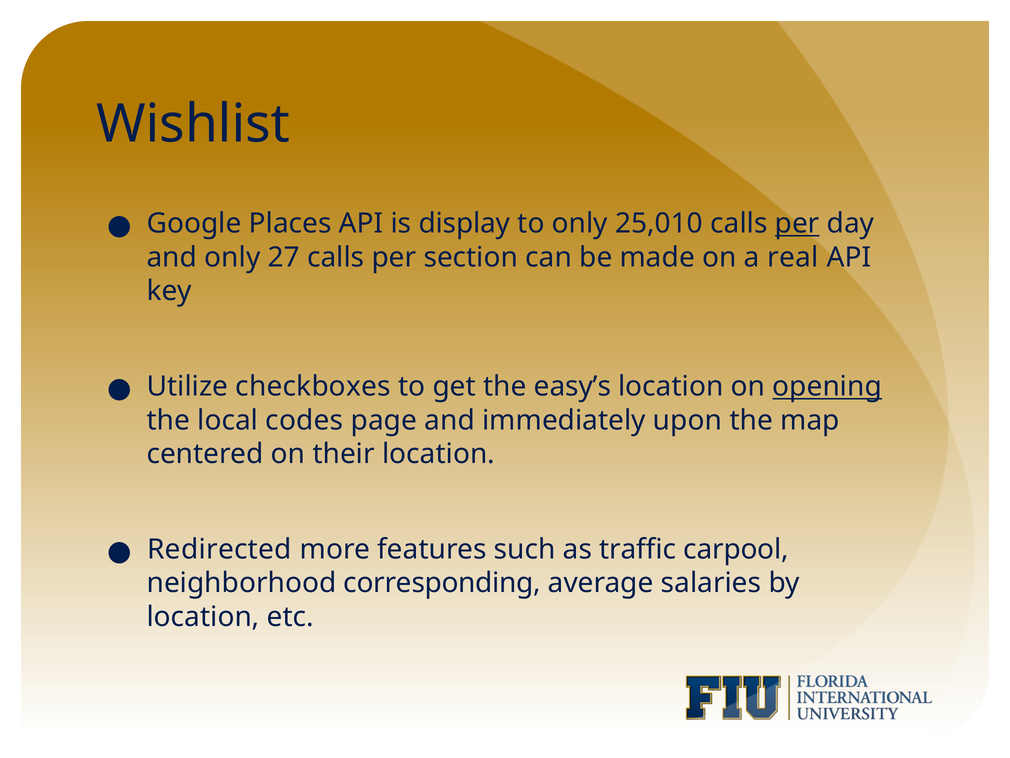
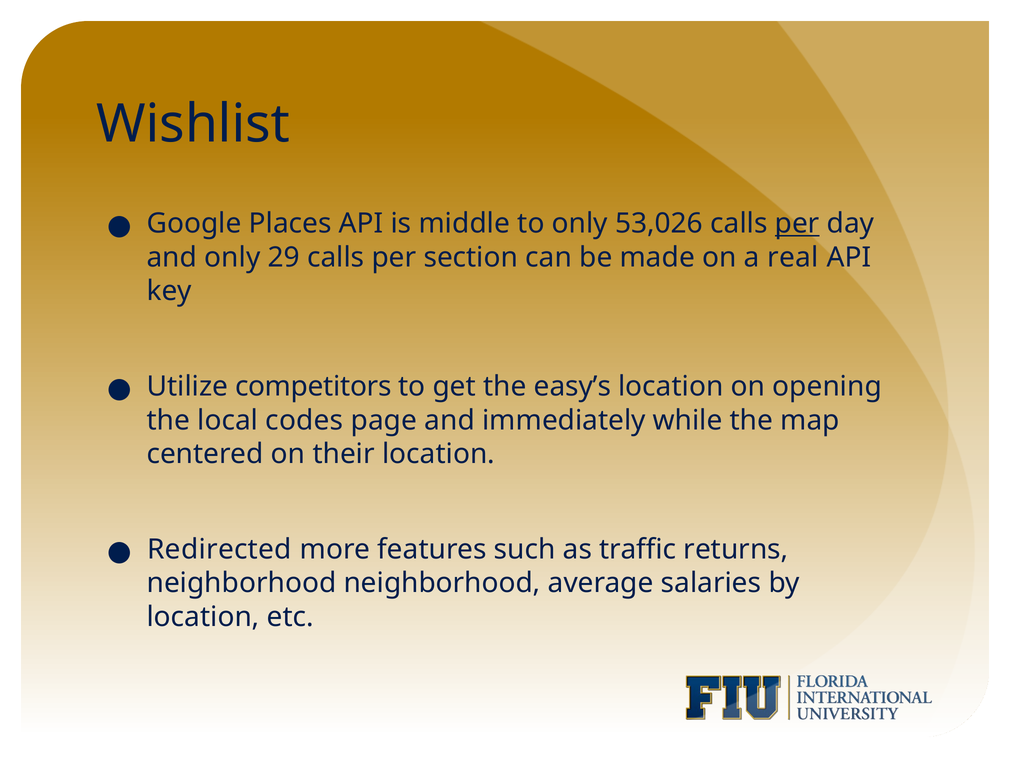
display: display -> middle (464, 224)
25,010: 25,010 -> 53,026 (659, 224)
27: 27 -> 29 (284, 257)
checkboxes: checkboxes -> competitors (313, 386)
opening underline: present -> none (827, 386)
upon: upon -> while (688, 420)
carpool: carpool -> returns (736, 549)
neighborhood corresponding: corresponding -> neighborhood (442, 583)
